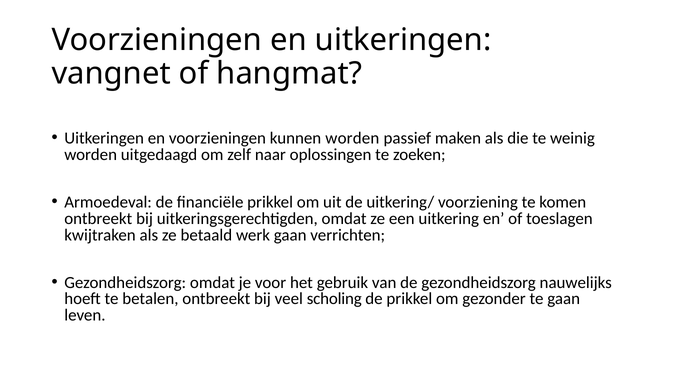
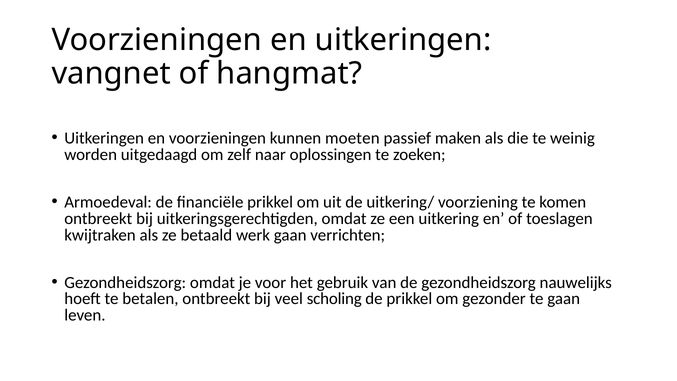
kunnen worden: worden -> moeten (352, 138)
